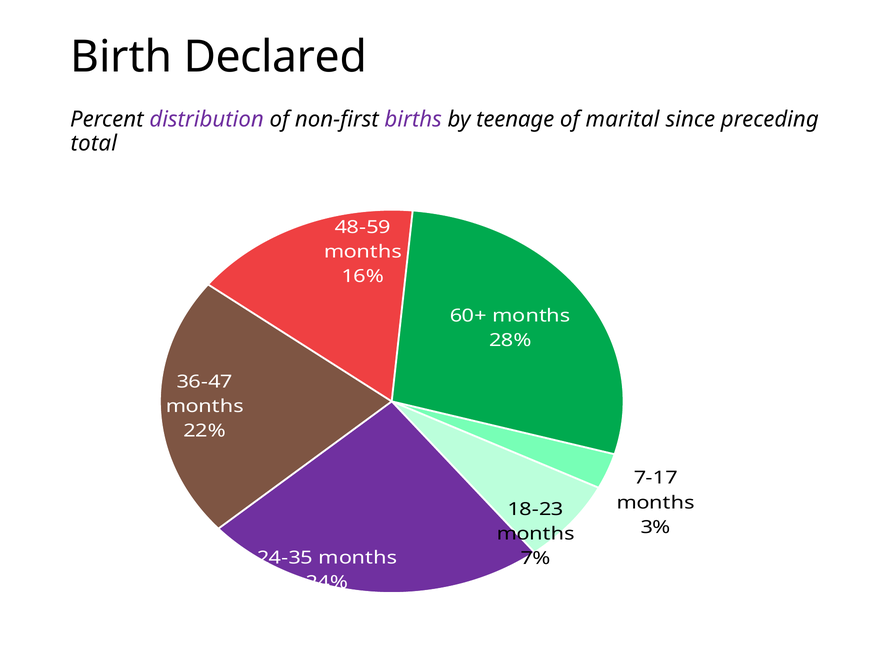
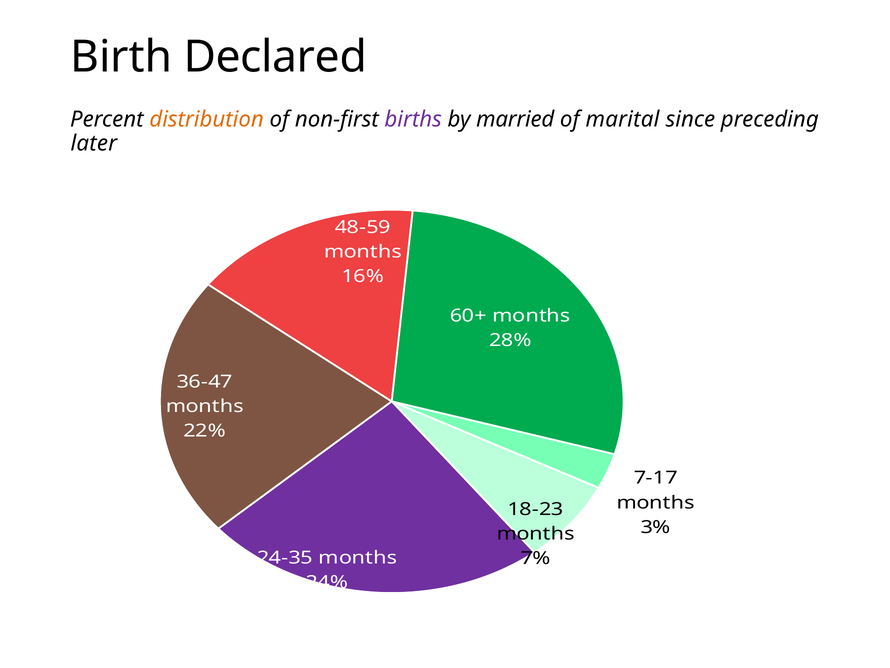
distribution colour: purple -> orange (207, 119)
teenage: teenage -> married (515, 119)
total: total -> later (94, 143)
